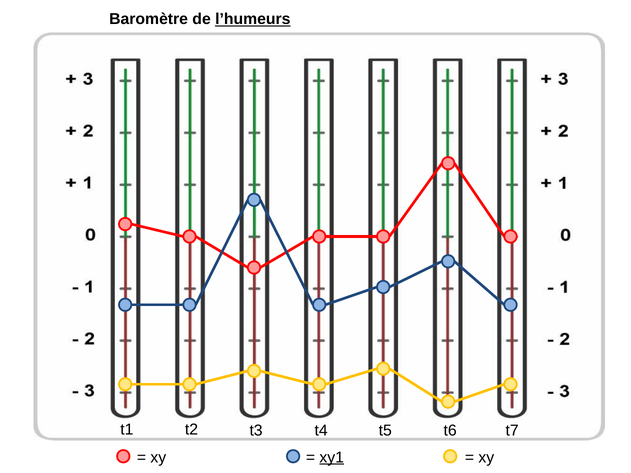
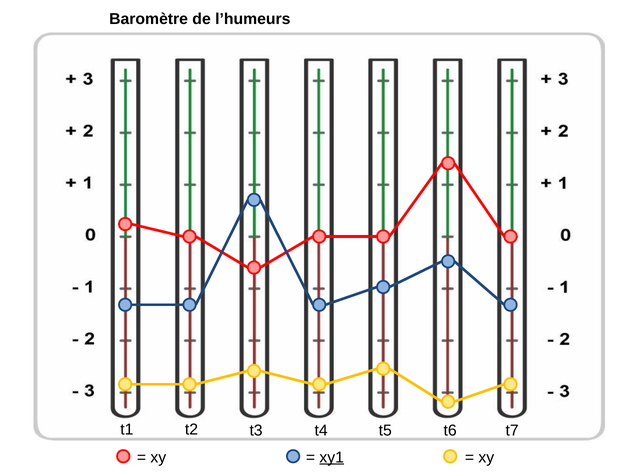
l’humeurs underline: present -> none (253, 19)
